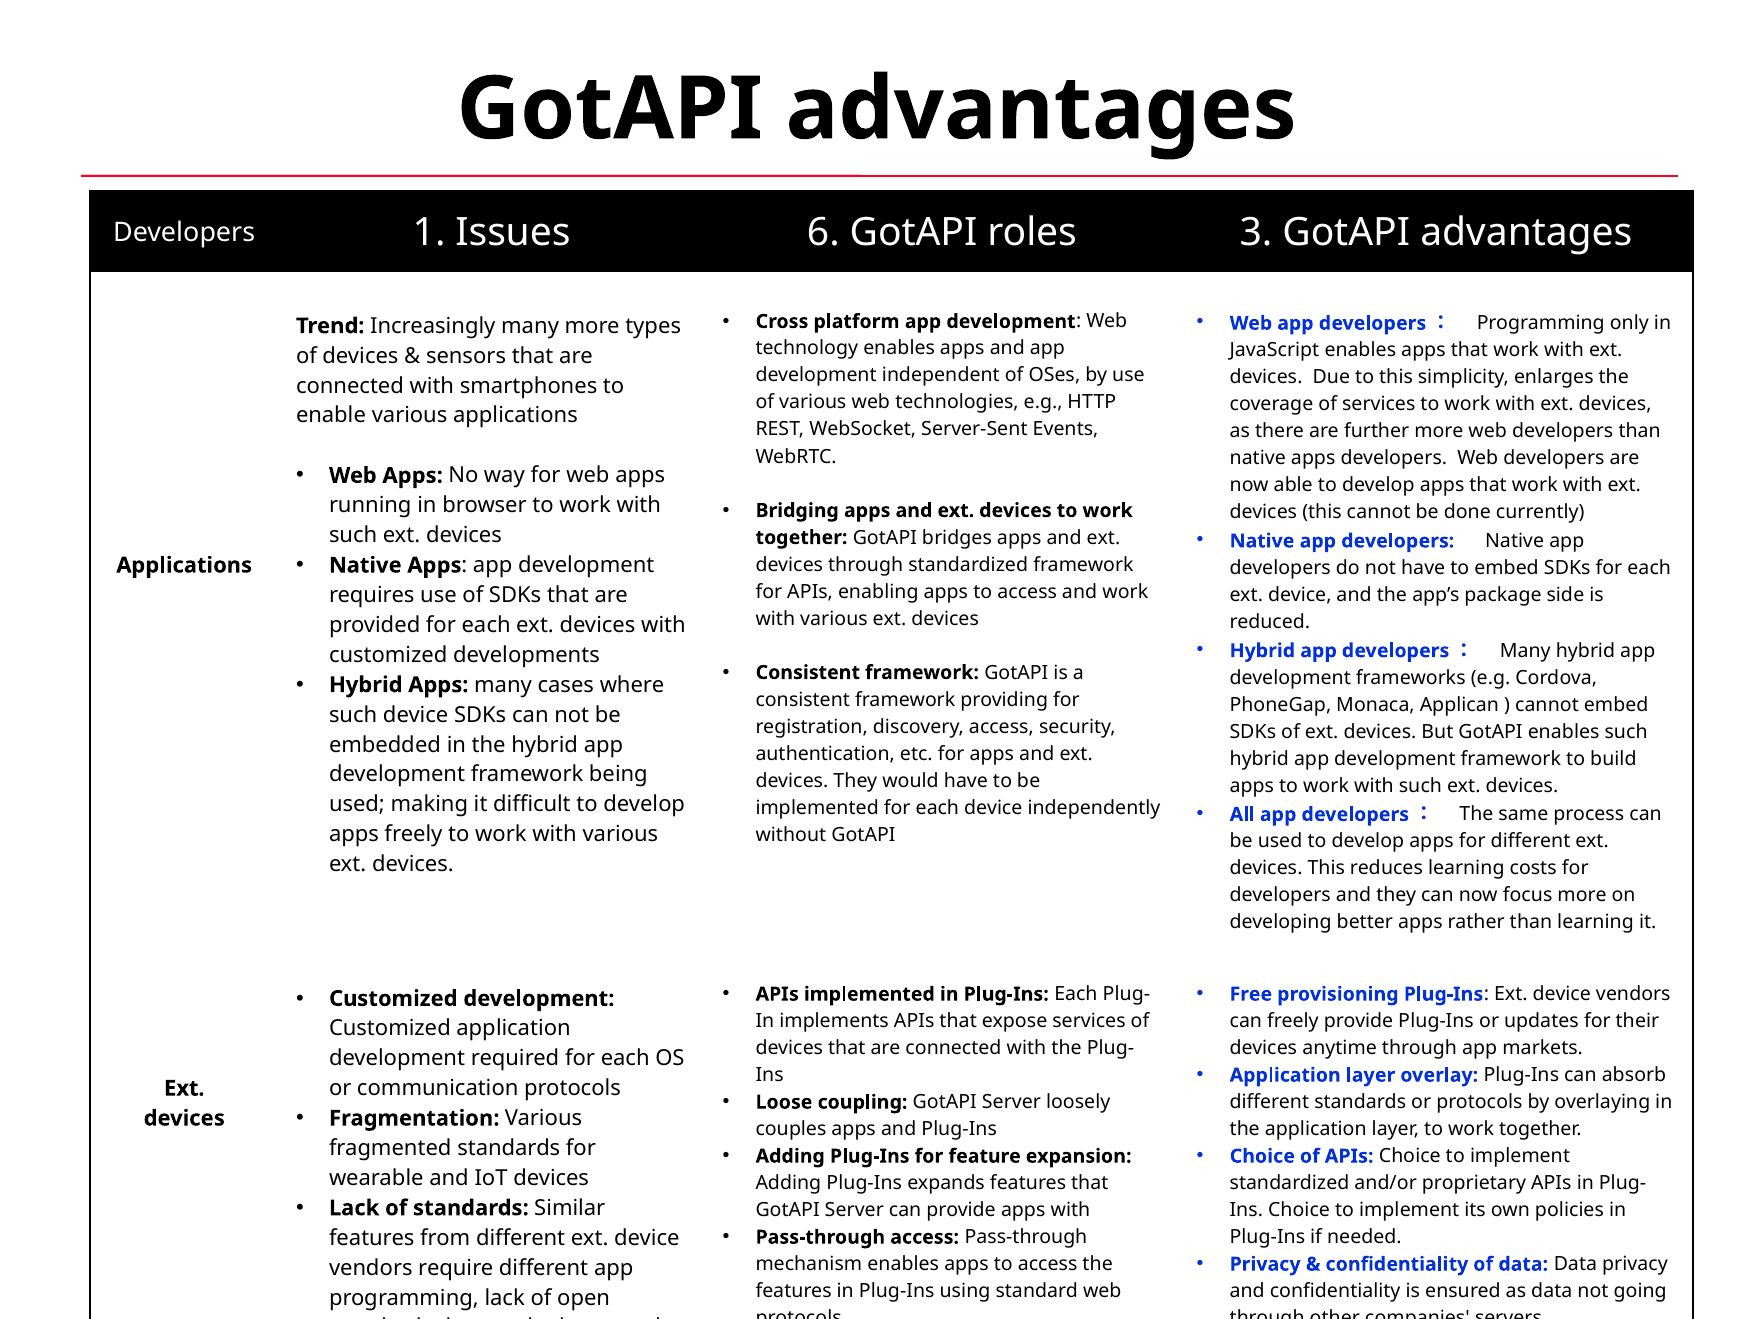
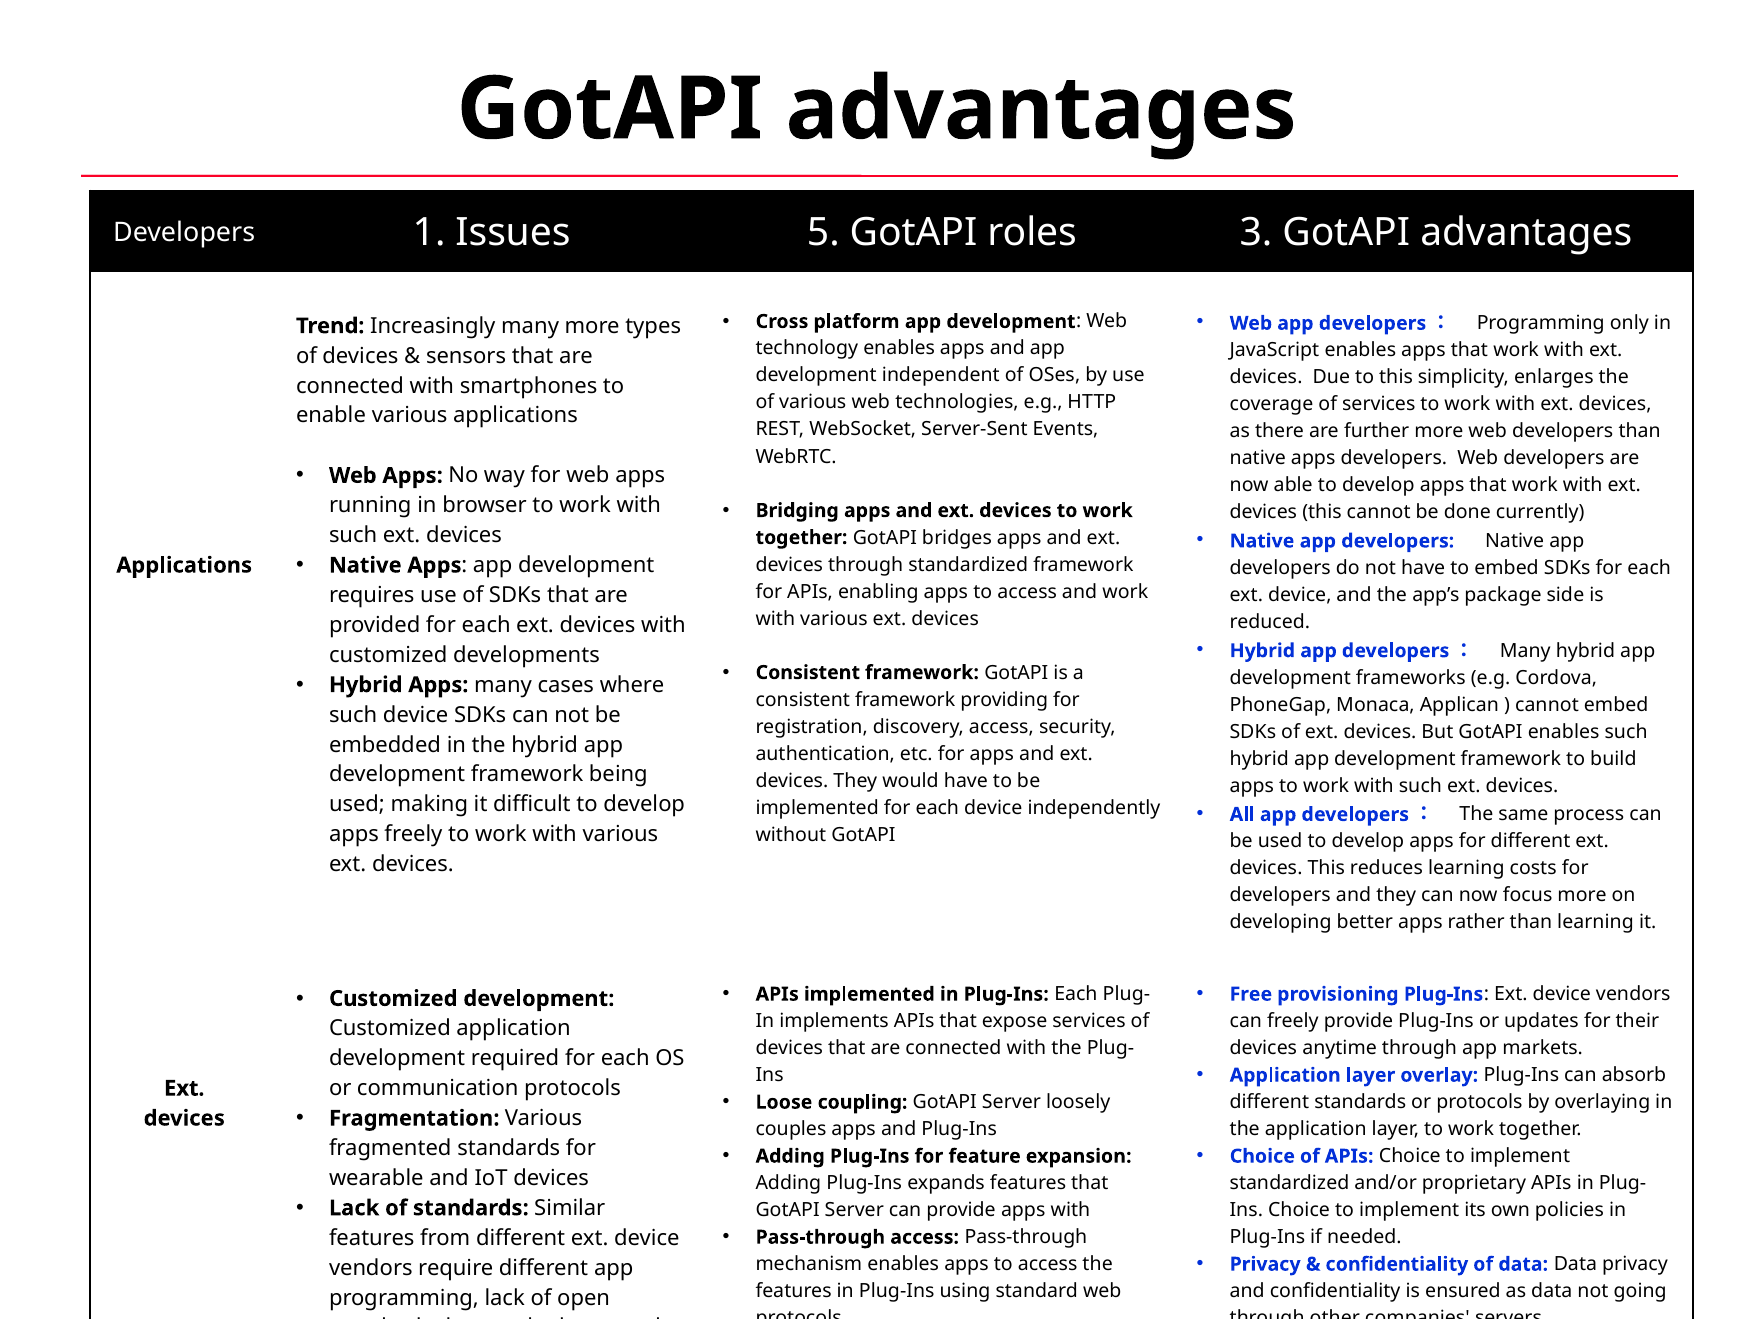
6: 6 -> 5 (823, 233)
